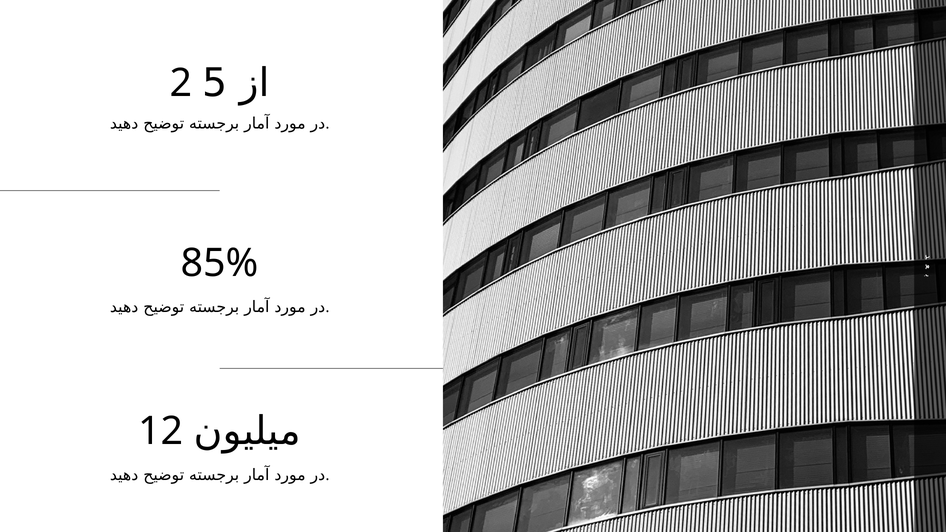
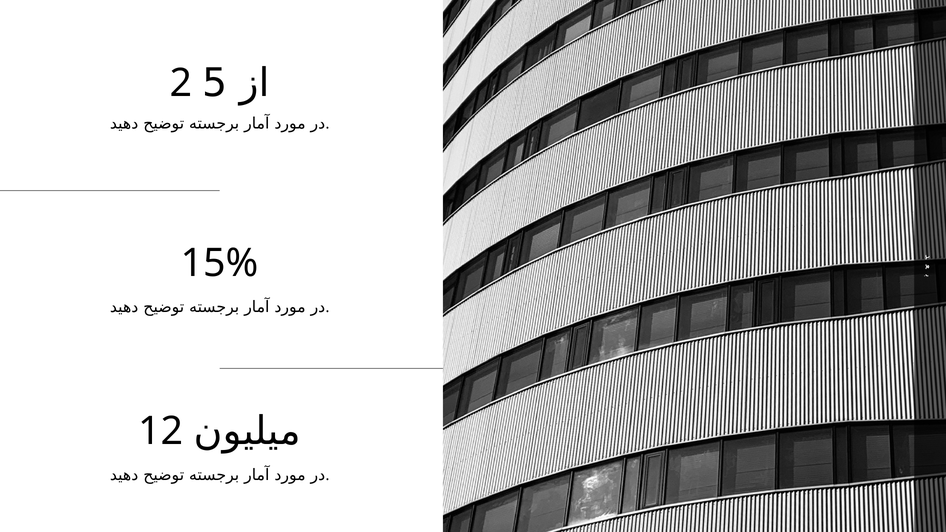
85%: 85% -> 15% (220, 263)
